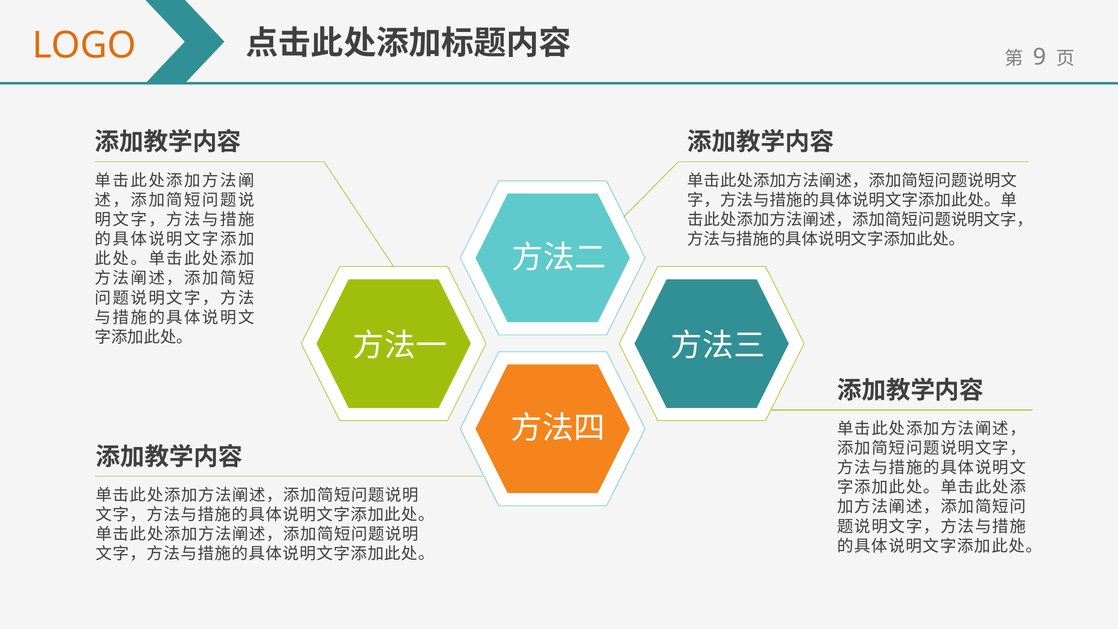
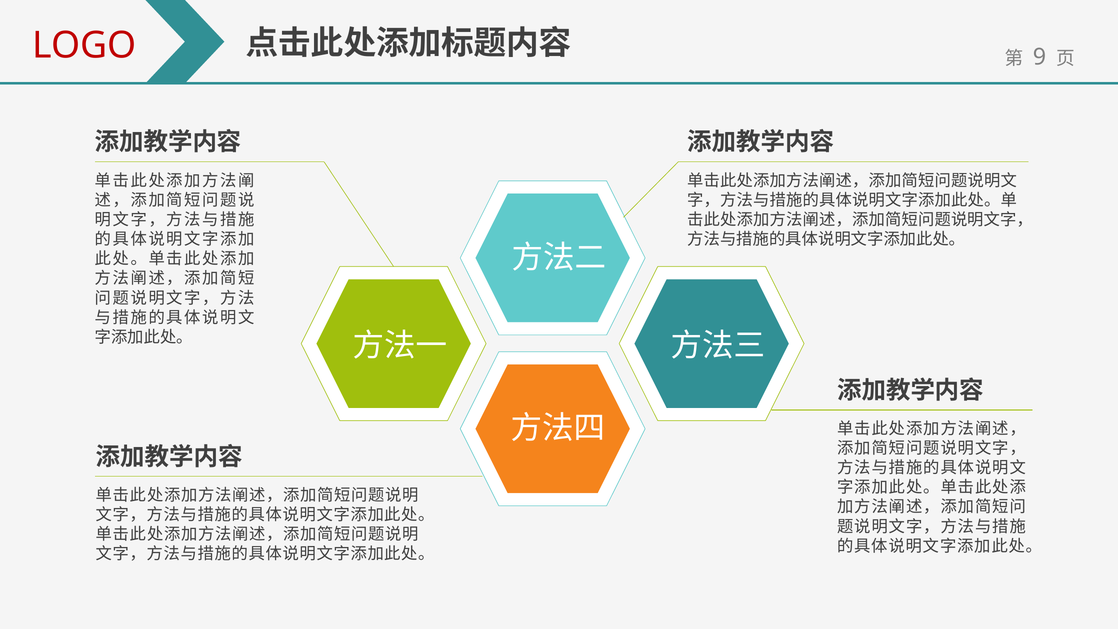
LOGO colour: orange -> red (84, 46)
